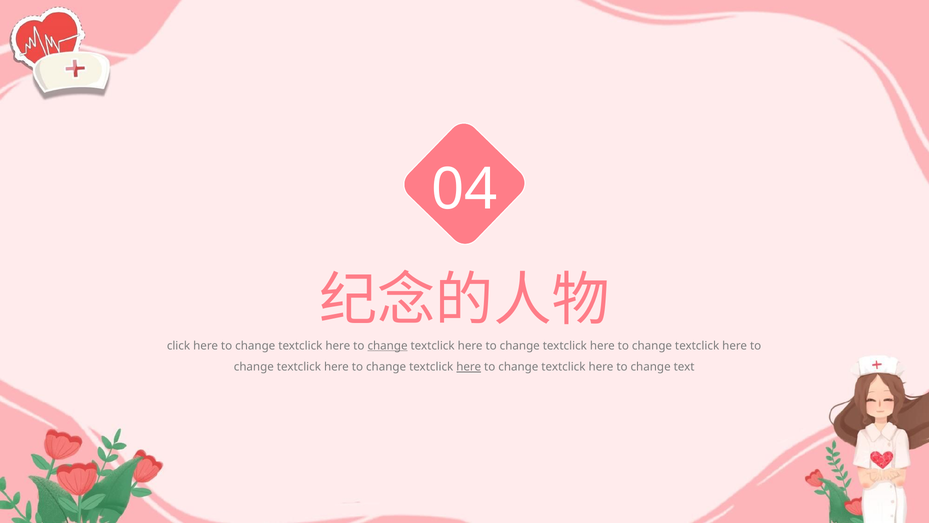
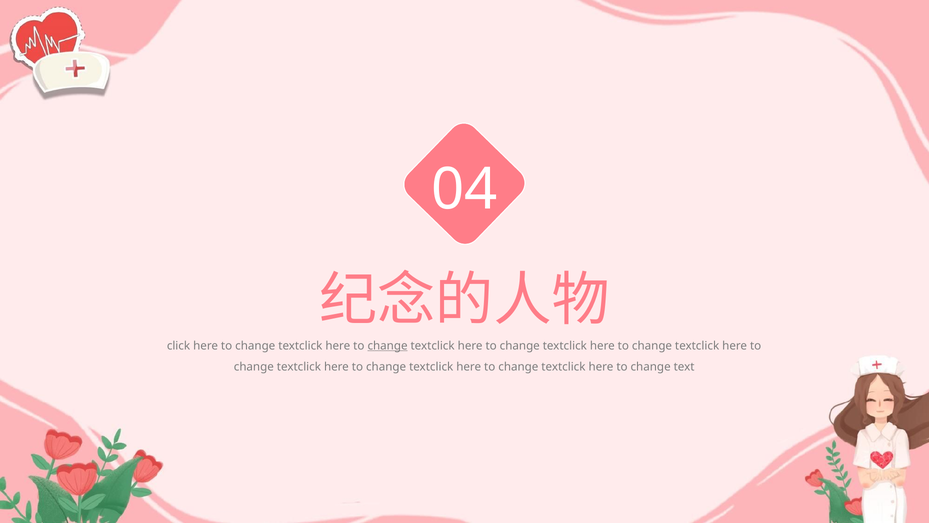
here underline: present -> none (469, 367)
